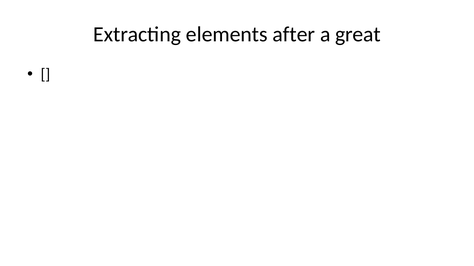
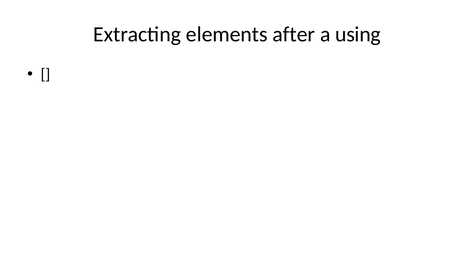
great: great -> using (358, 34)
